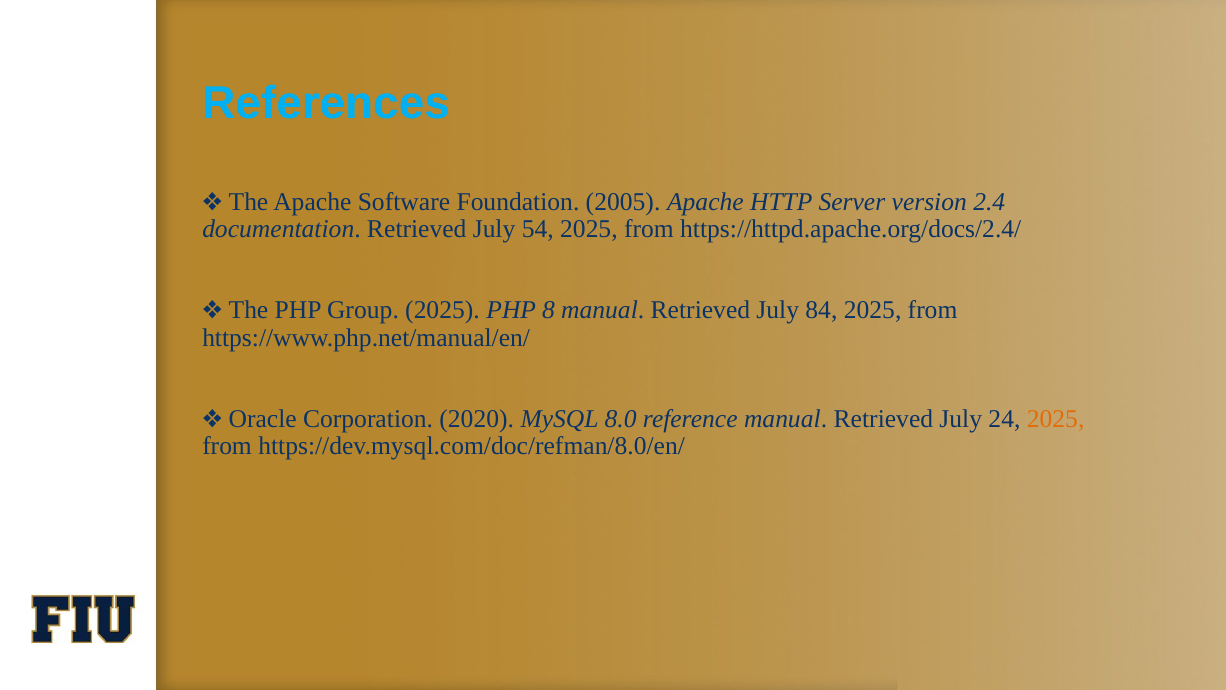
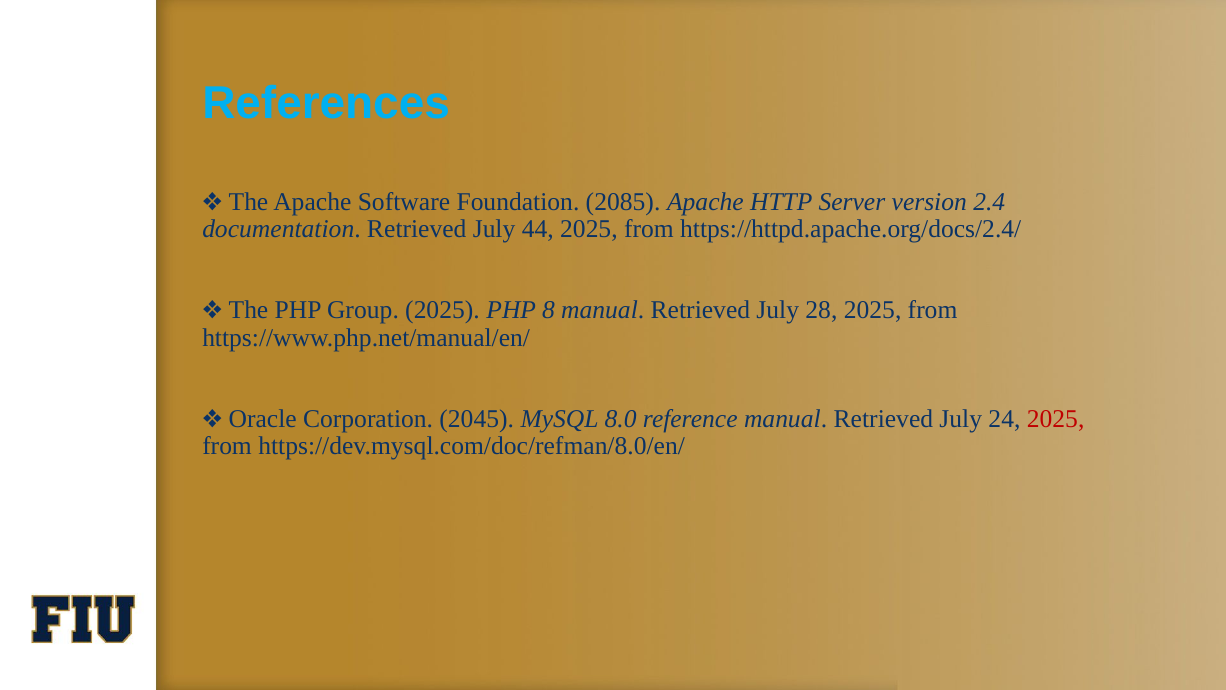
2005: 2005 -> 2085 (623, 202)
54: 54 -> 44 (538, 229)
84: 84 -> 28 (821, 310)
2020: 2020 -> 2045 (477, 418)
2025 colour: orange -> red (1056, 418)
